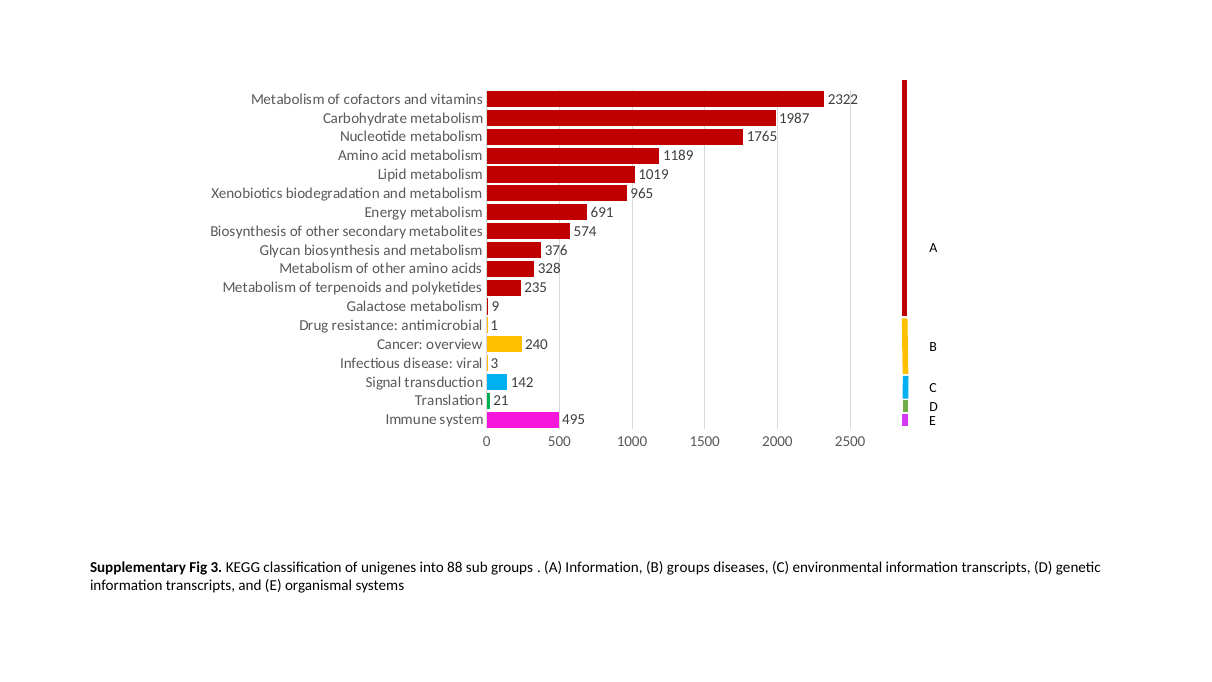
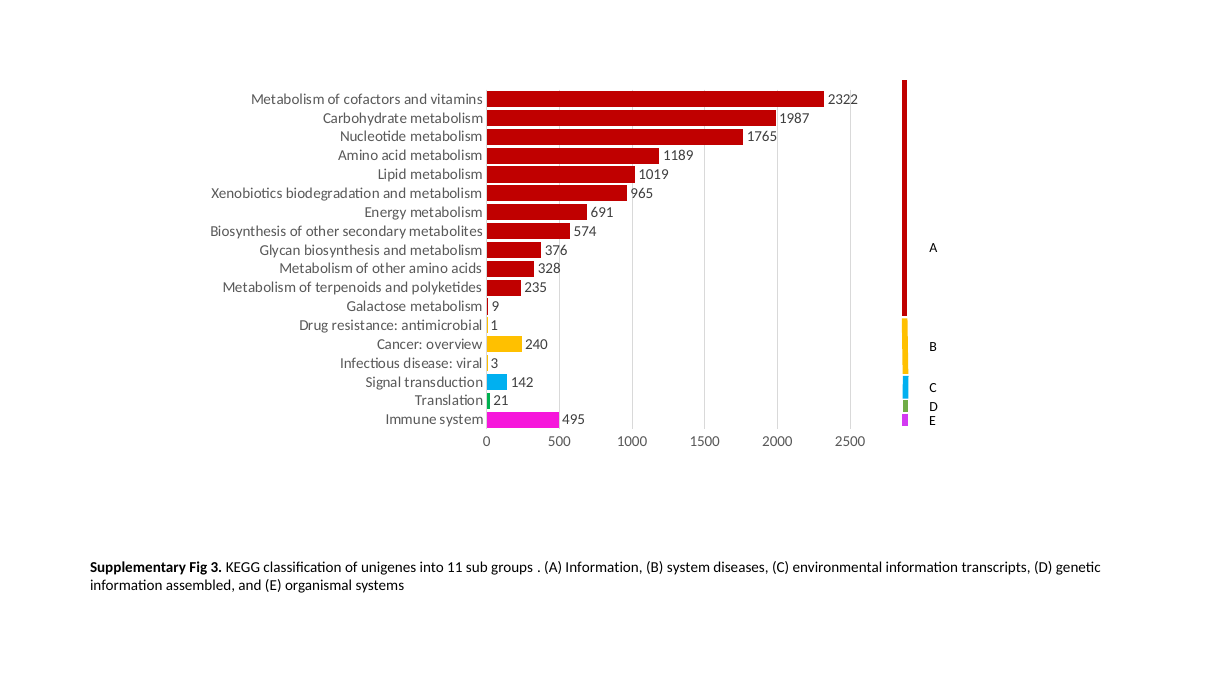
88: 88 -> 11 (455, 567)
B groups: groups -> system (688, 567)
transcripts: transcripts -> assembled (200, 585)
